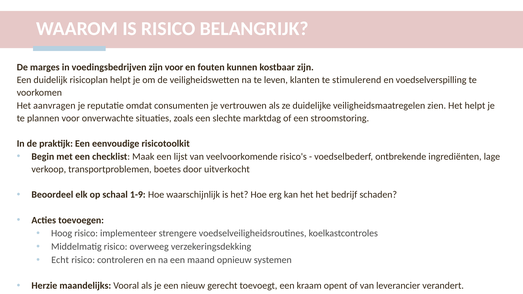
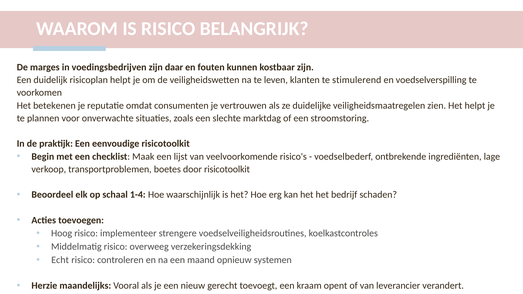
zijn voor: voor -> daar (174, 67)
aanvragen: aanvragen -> betekenen (54, 106)
door uitverkocht: uitverkocht -> risicotoolkit (227, 169)
1-9: 1-9 -> 1-4 (138, 195)
